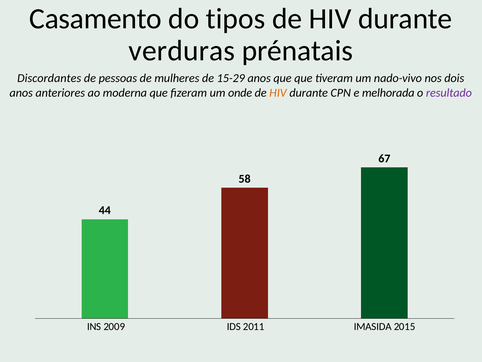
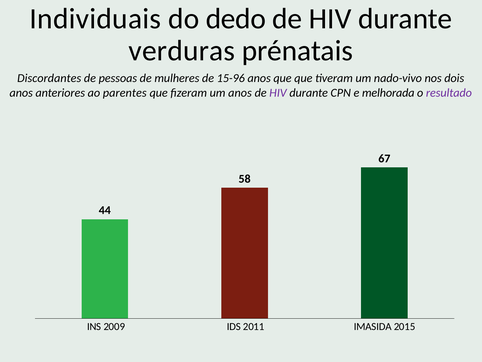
Casamento: Casamento -> Individuais (95, 19)
tipos: tipos -> dedo (236, 19)
15-29: 15-29 -> 15-96 (231, 78)
moderna: moderna -> parentes (125, 93)
um onde: onde -> anos (240, 93)
HIV colour: orange -> purple (278, 93)
